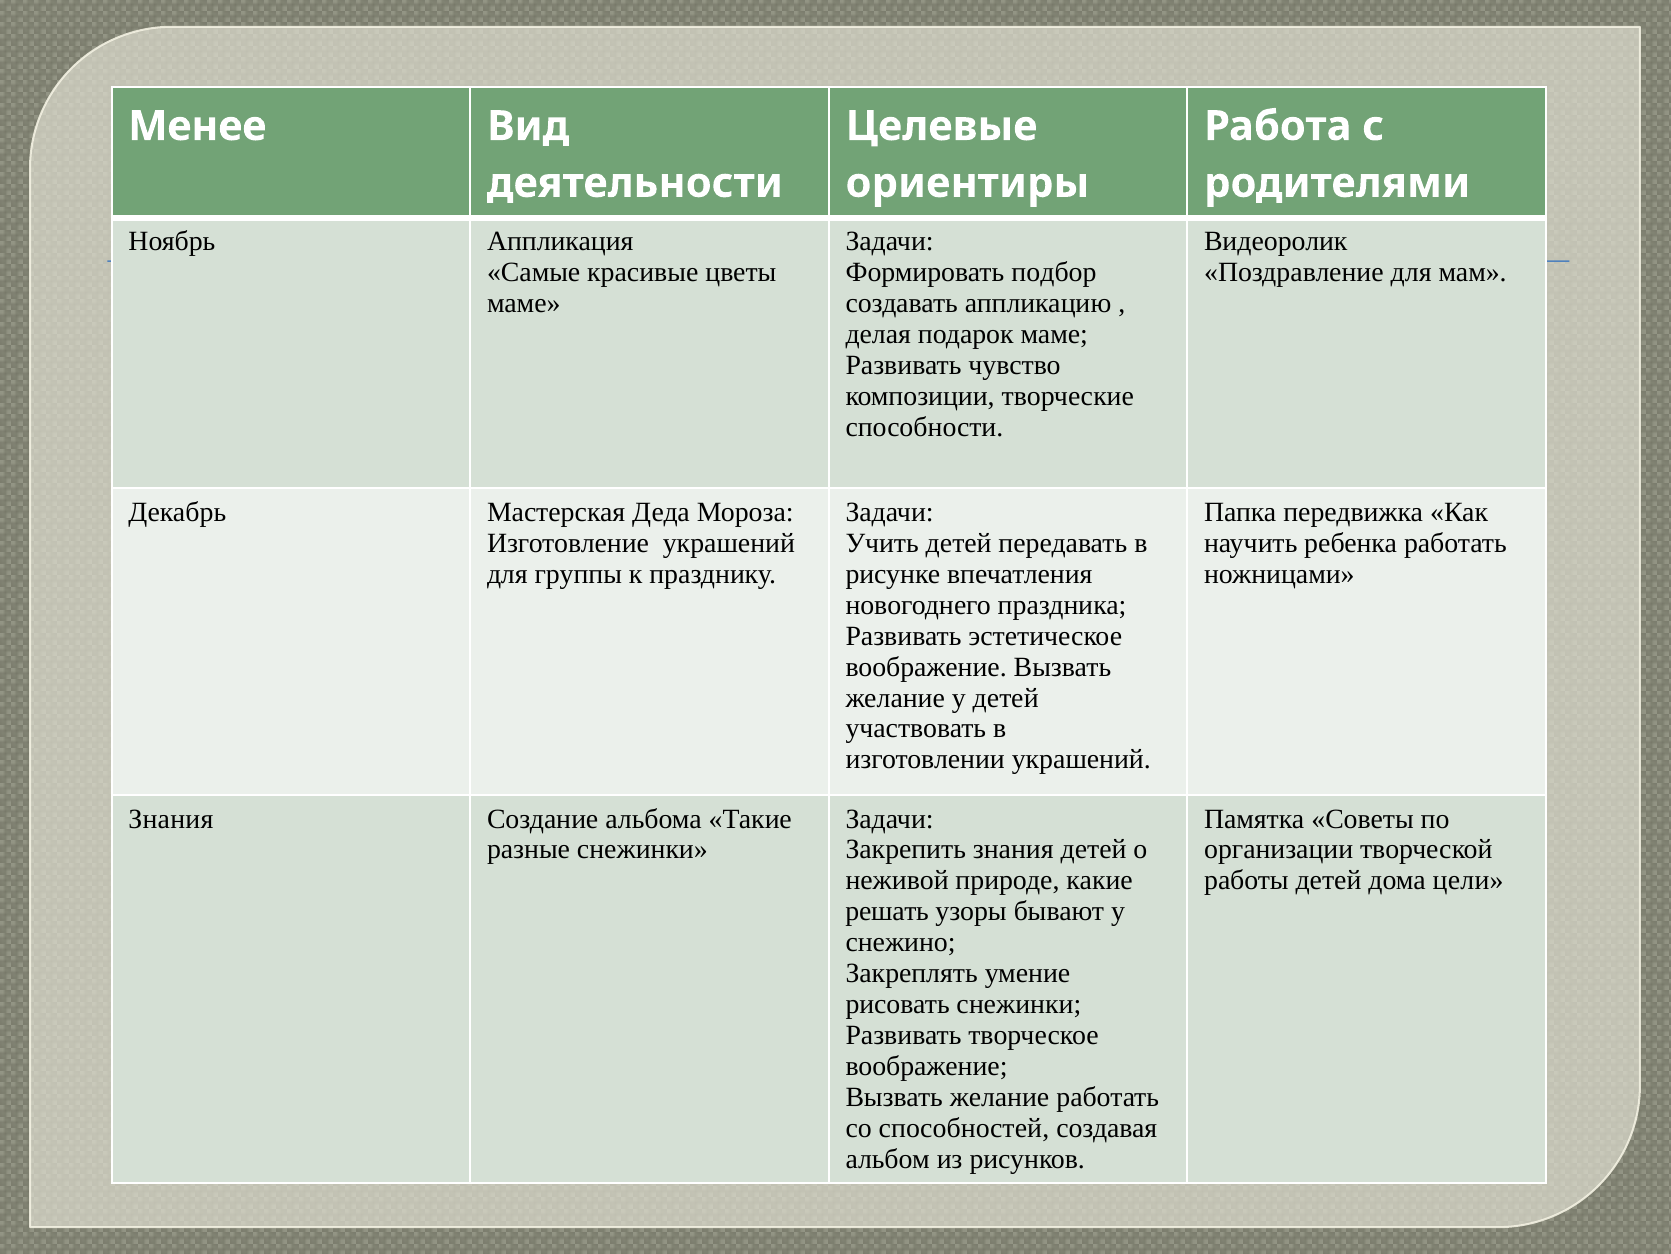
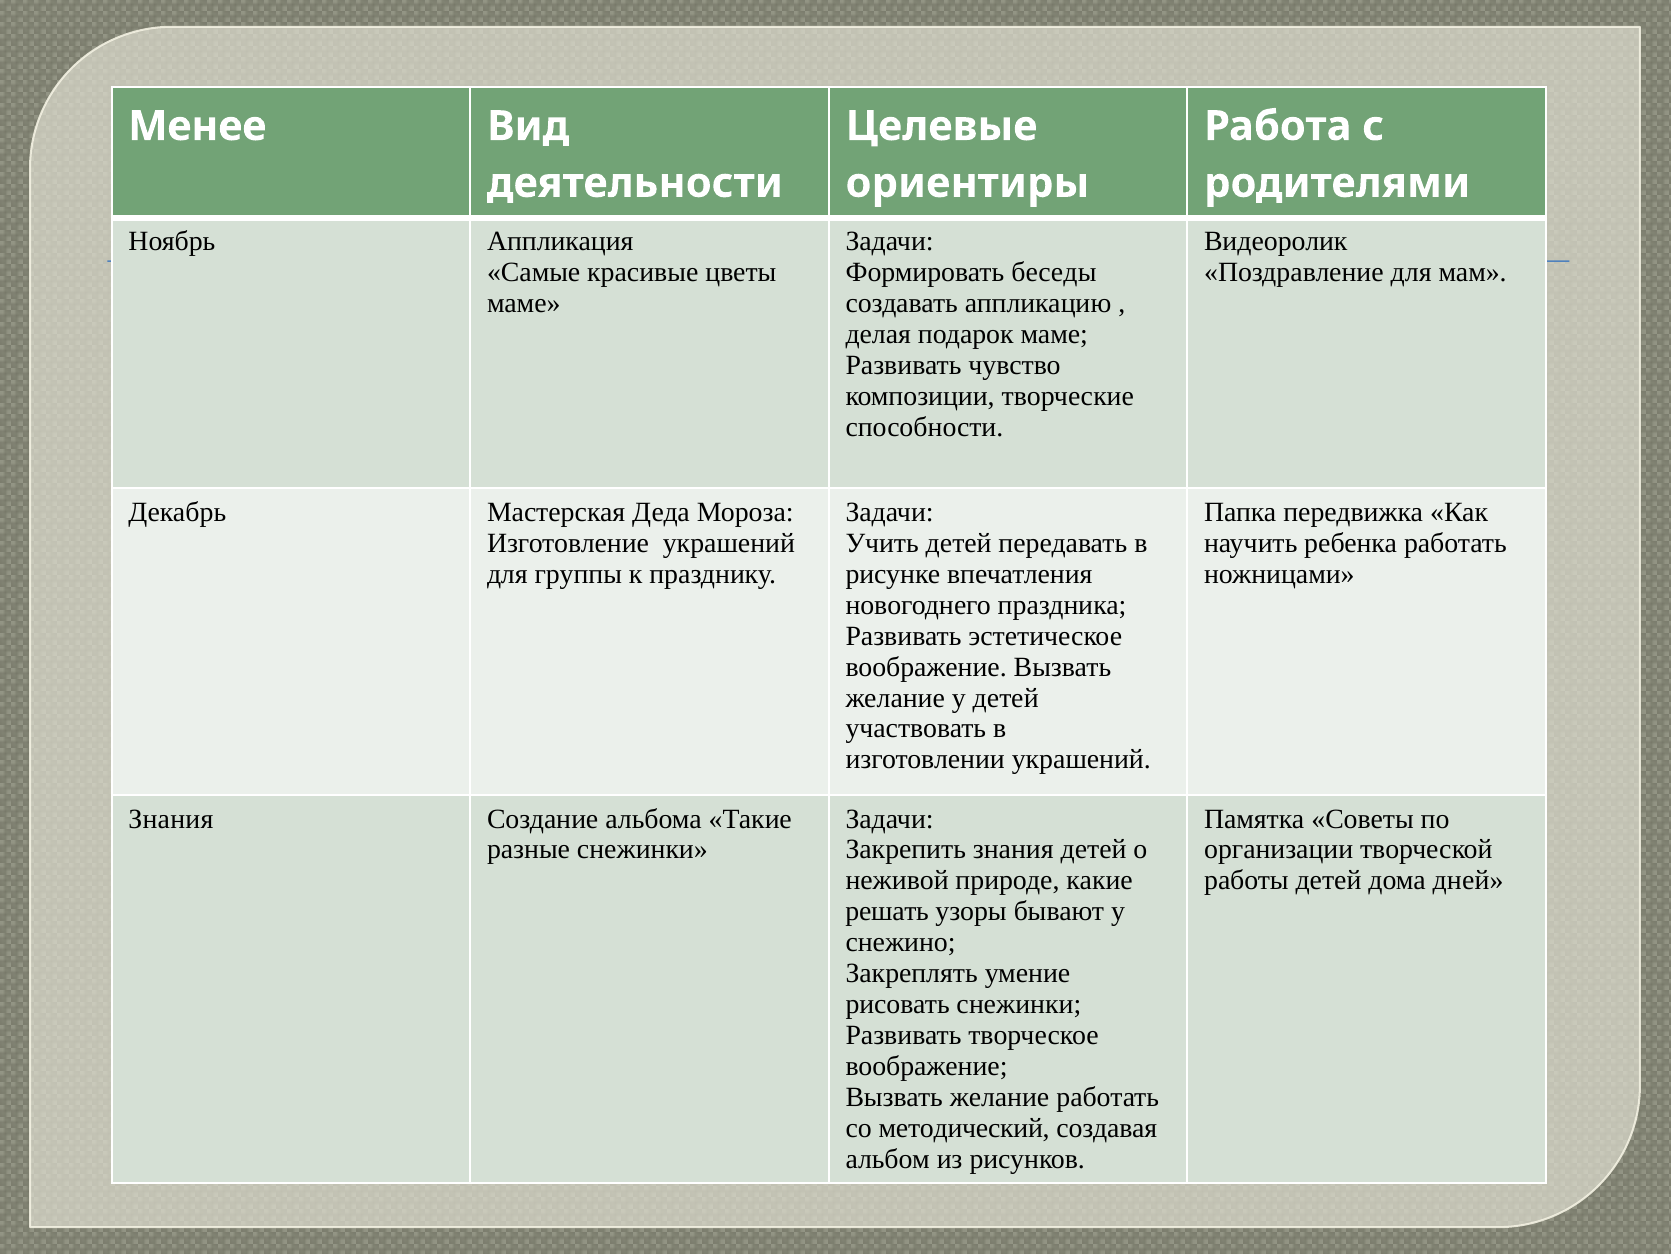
подбор: подбор -> беседы (1054, 272)
цели: цели -> дней (1468, 880)
способностей: способностей -> методический (964, 1128)
